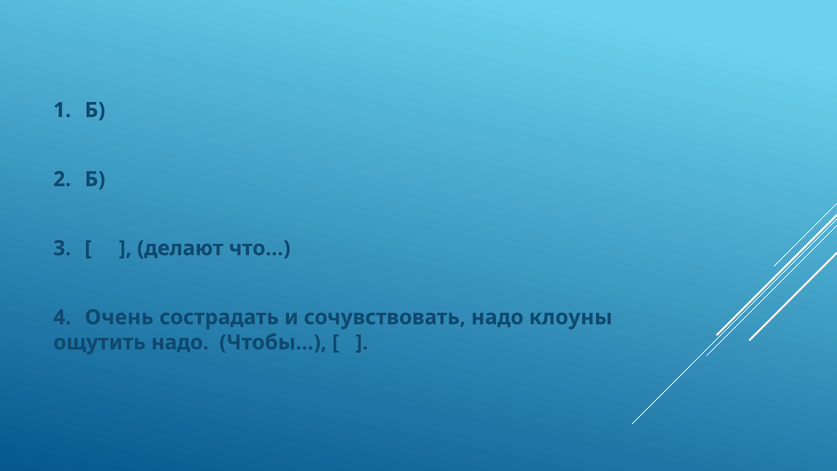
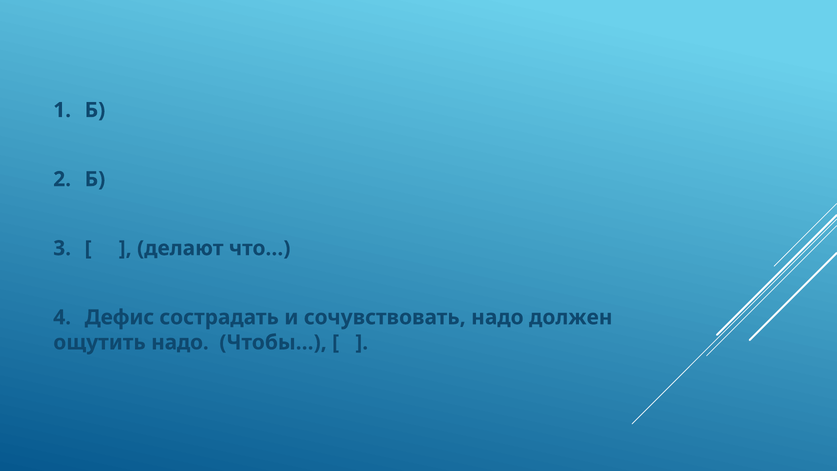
Очень: Очень -> Дефис (119, 317)
клоуны: клоуны -> должен (571, 317)
